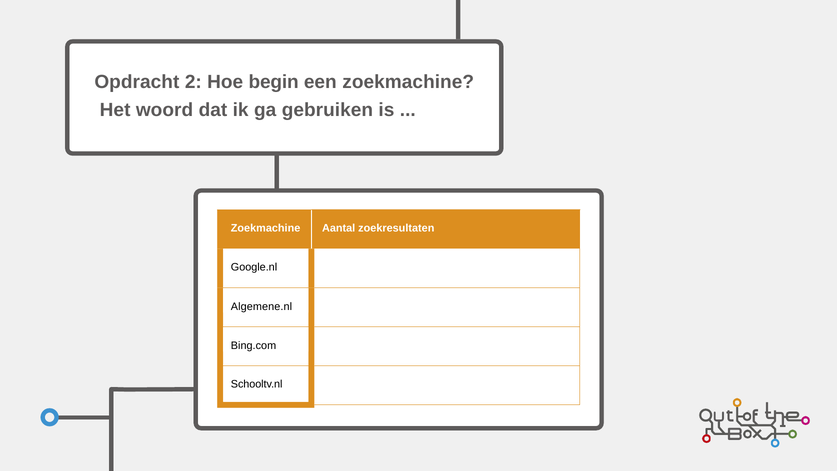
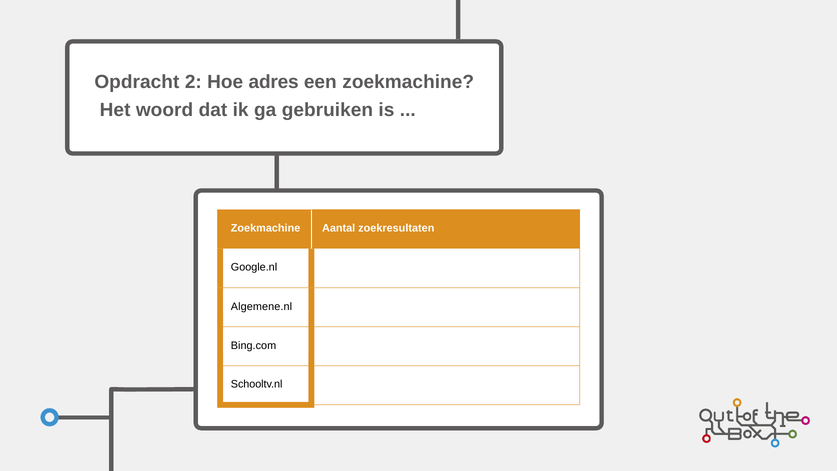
begin: begin -> adres (274, 82)
